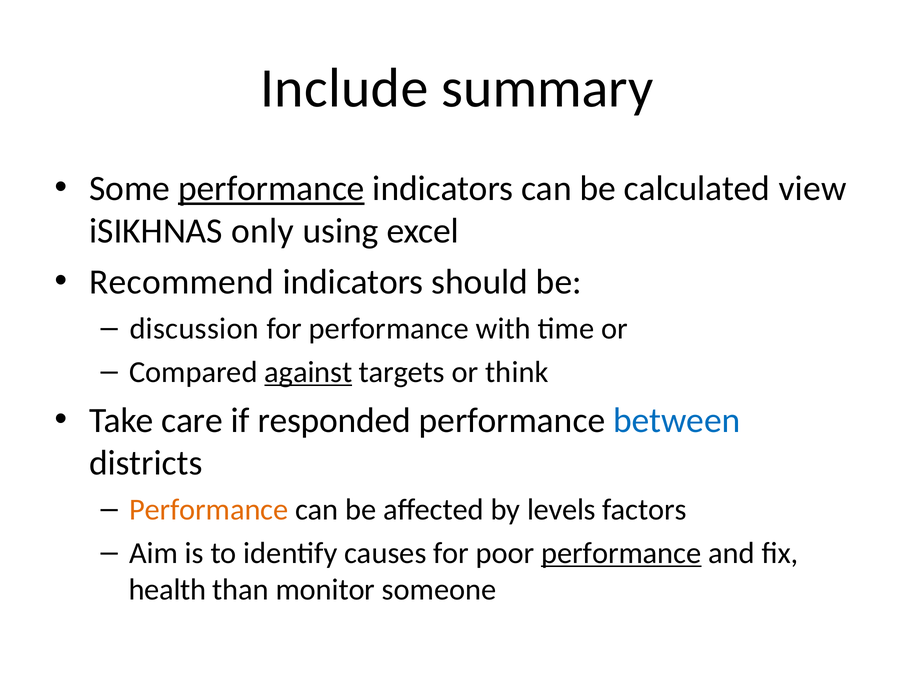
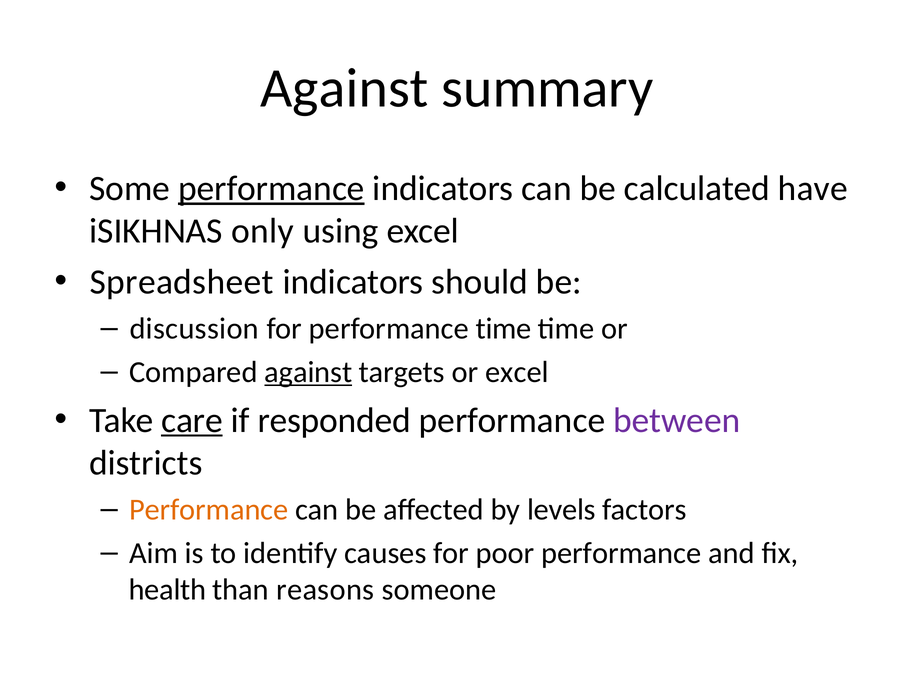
Include: Include -> Against (344, 88)
view: view -> have (813, 188)
Recommend: Recommend -> Spreadsheet (182, 282)
performance with: with -> time (504, 328)
or think: think -> excel (517, 372)
care underline: none -> present (192, 420)
between colour: blue -> purple (677, 420)
performance underline: present -> none (621, 553)
monitor: monitor -> reasons (325, 589)
